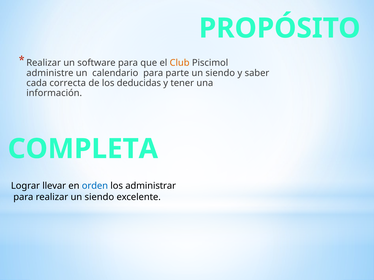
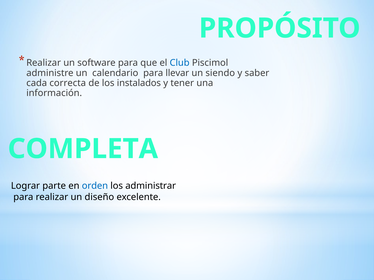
Club colour: orange -> blue (180, 63)
parte: parte -> llevar (177, 73)
deducidas: deducidas -> instalados (139, 83)
llevar: llevar -> parte (54, 186)
realizar un siendo: siendo -> diseño (99, 197)
